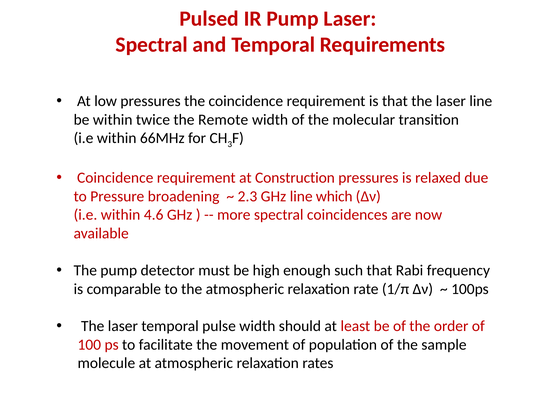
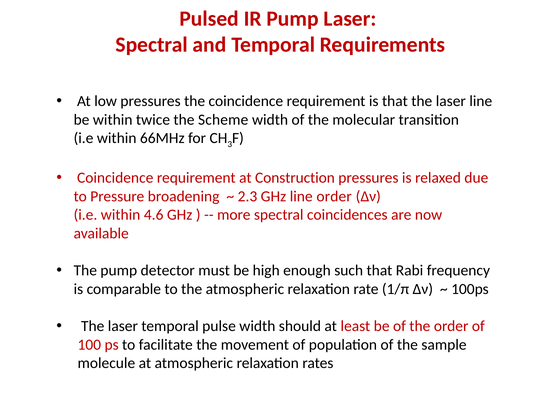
Remote: Remote -> Scheme (223, 120)
line which: which -> order (334, 196)
